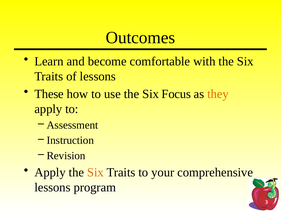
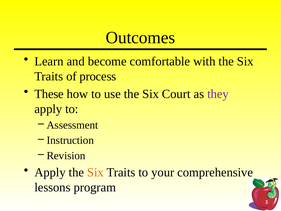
of lessons: lessons -> process (98, 76)
Focus: Focus -> Court (176, 94)
they colour: orange -> purple (218, 94)
